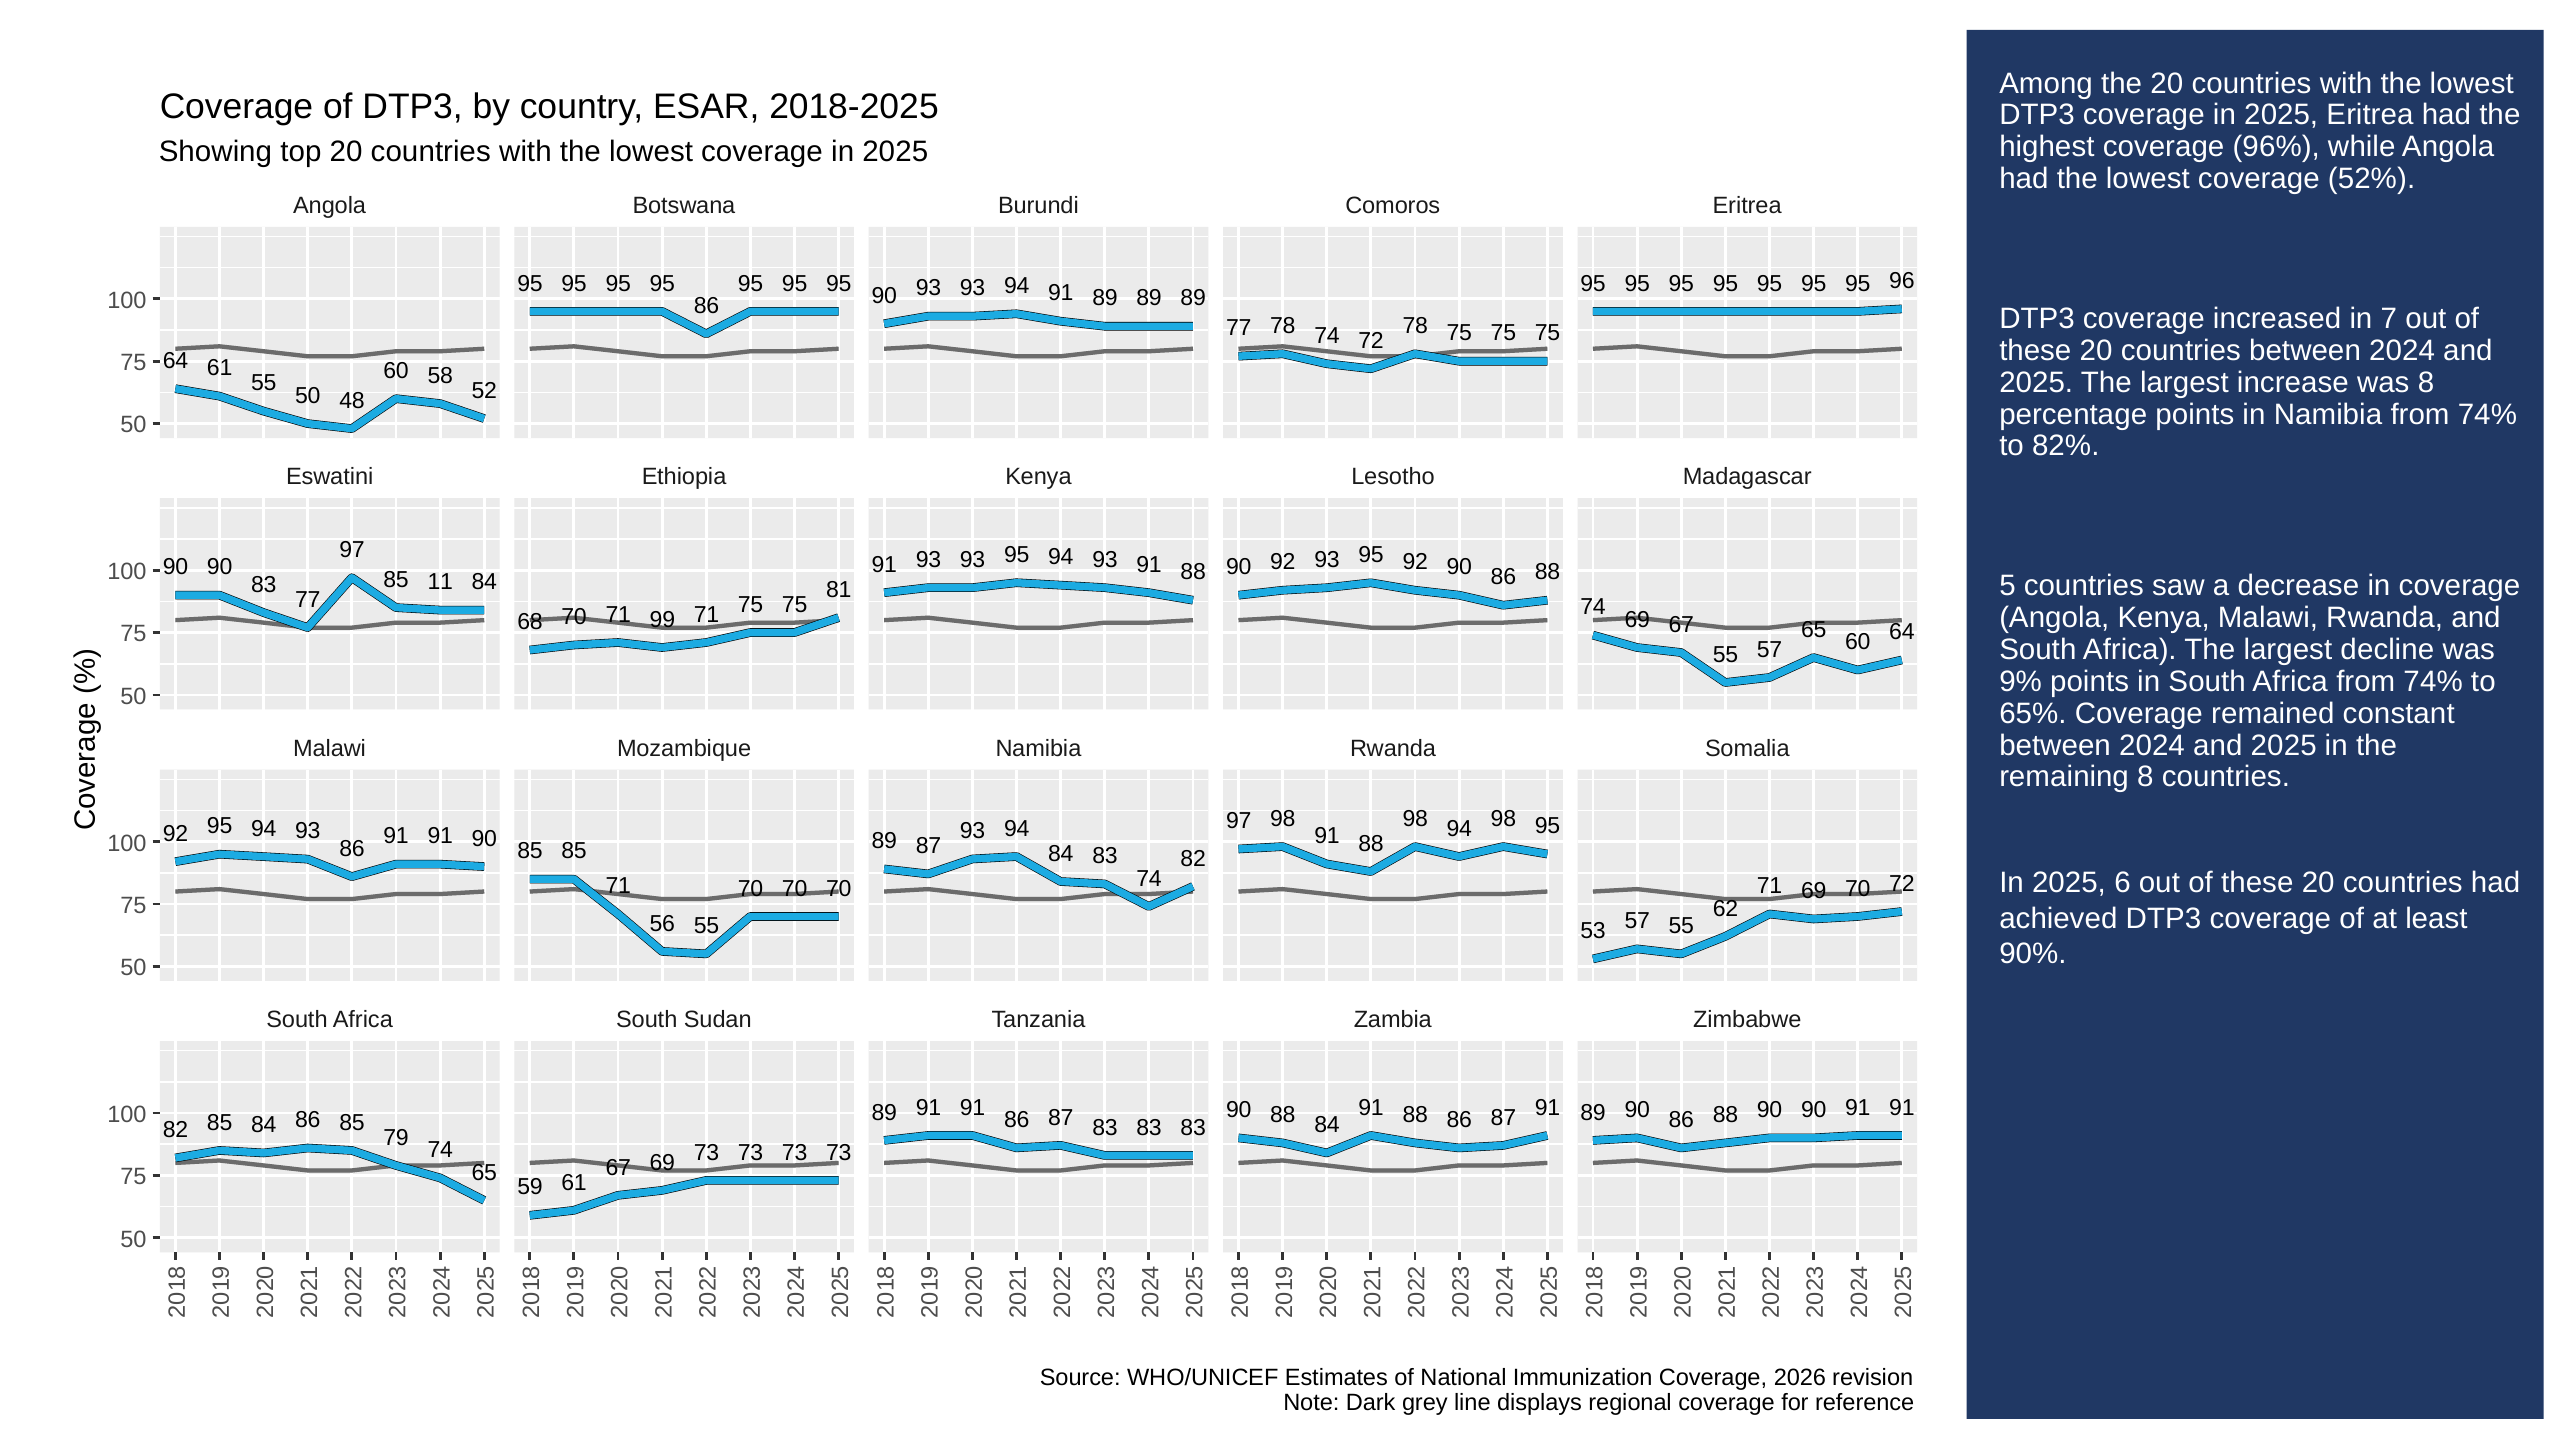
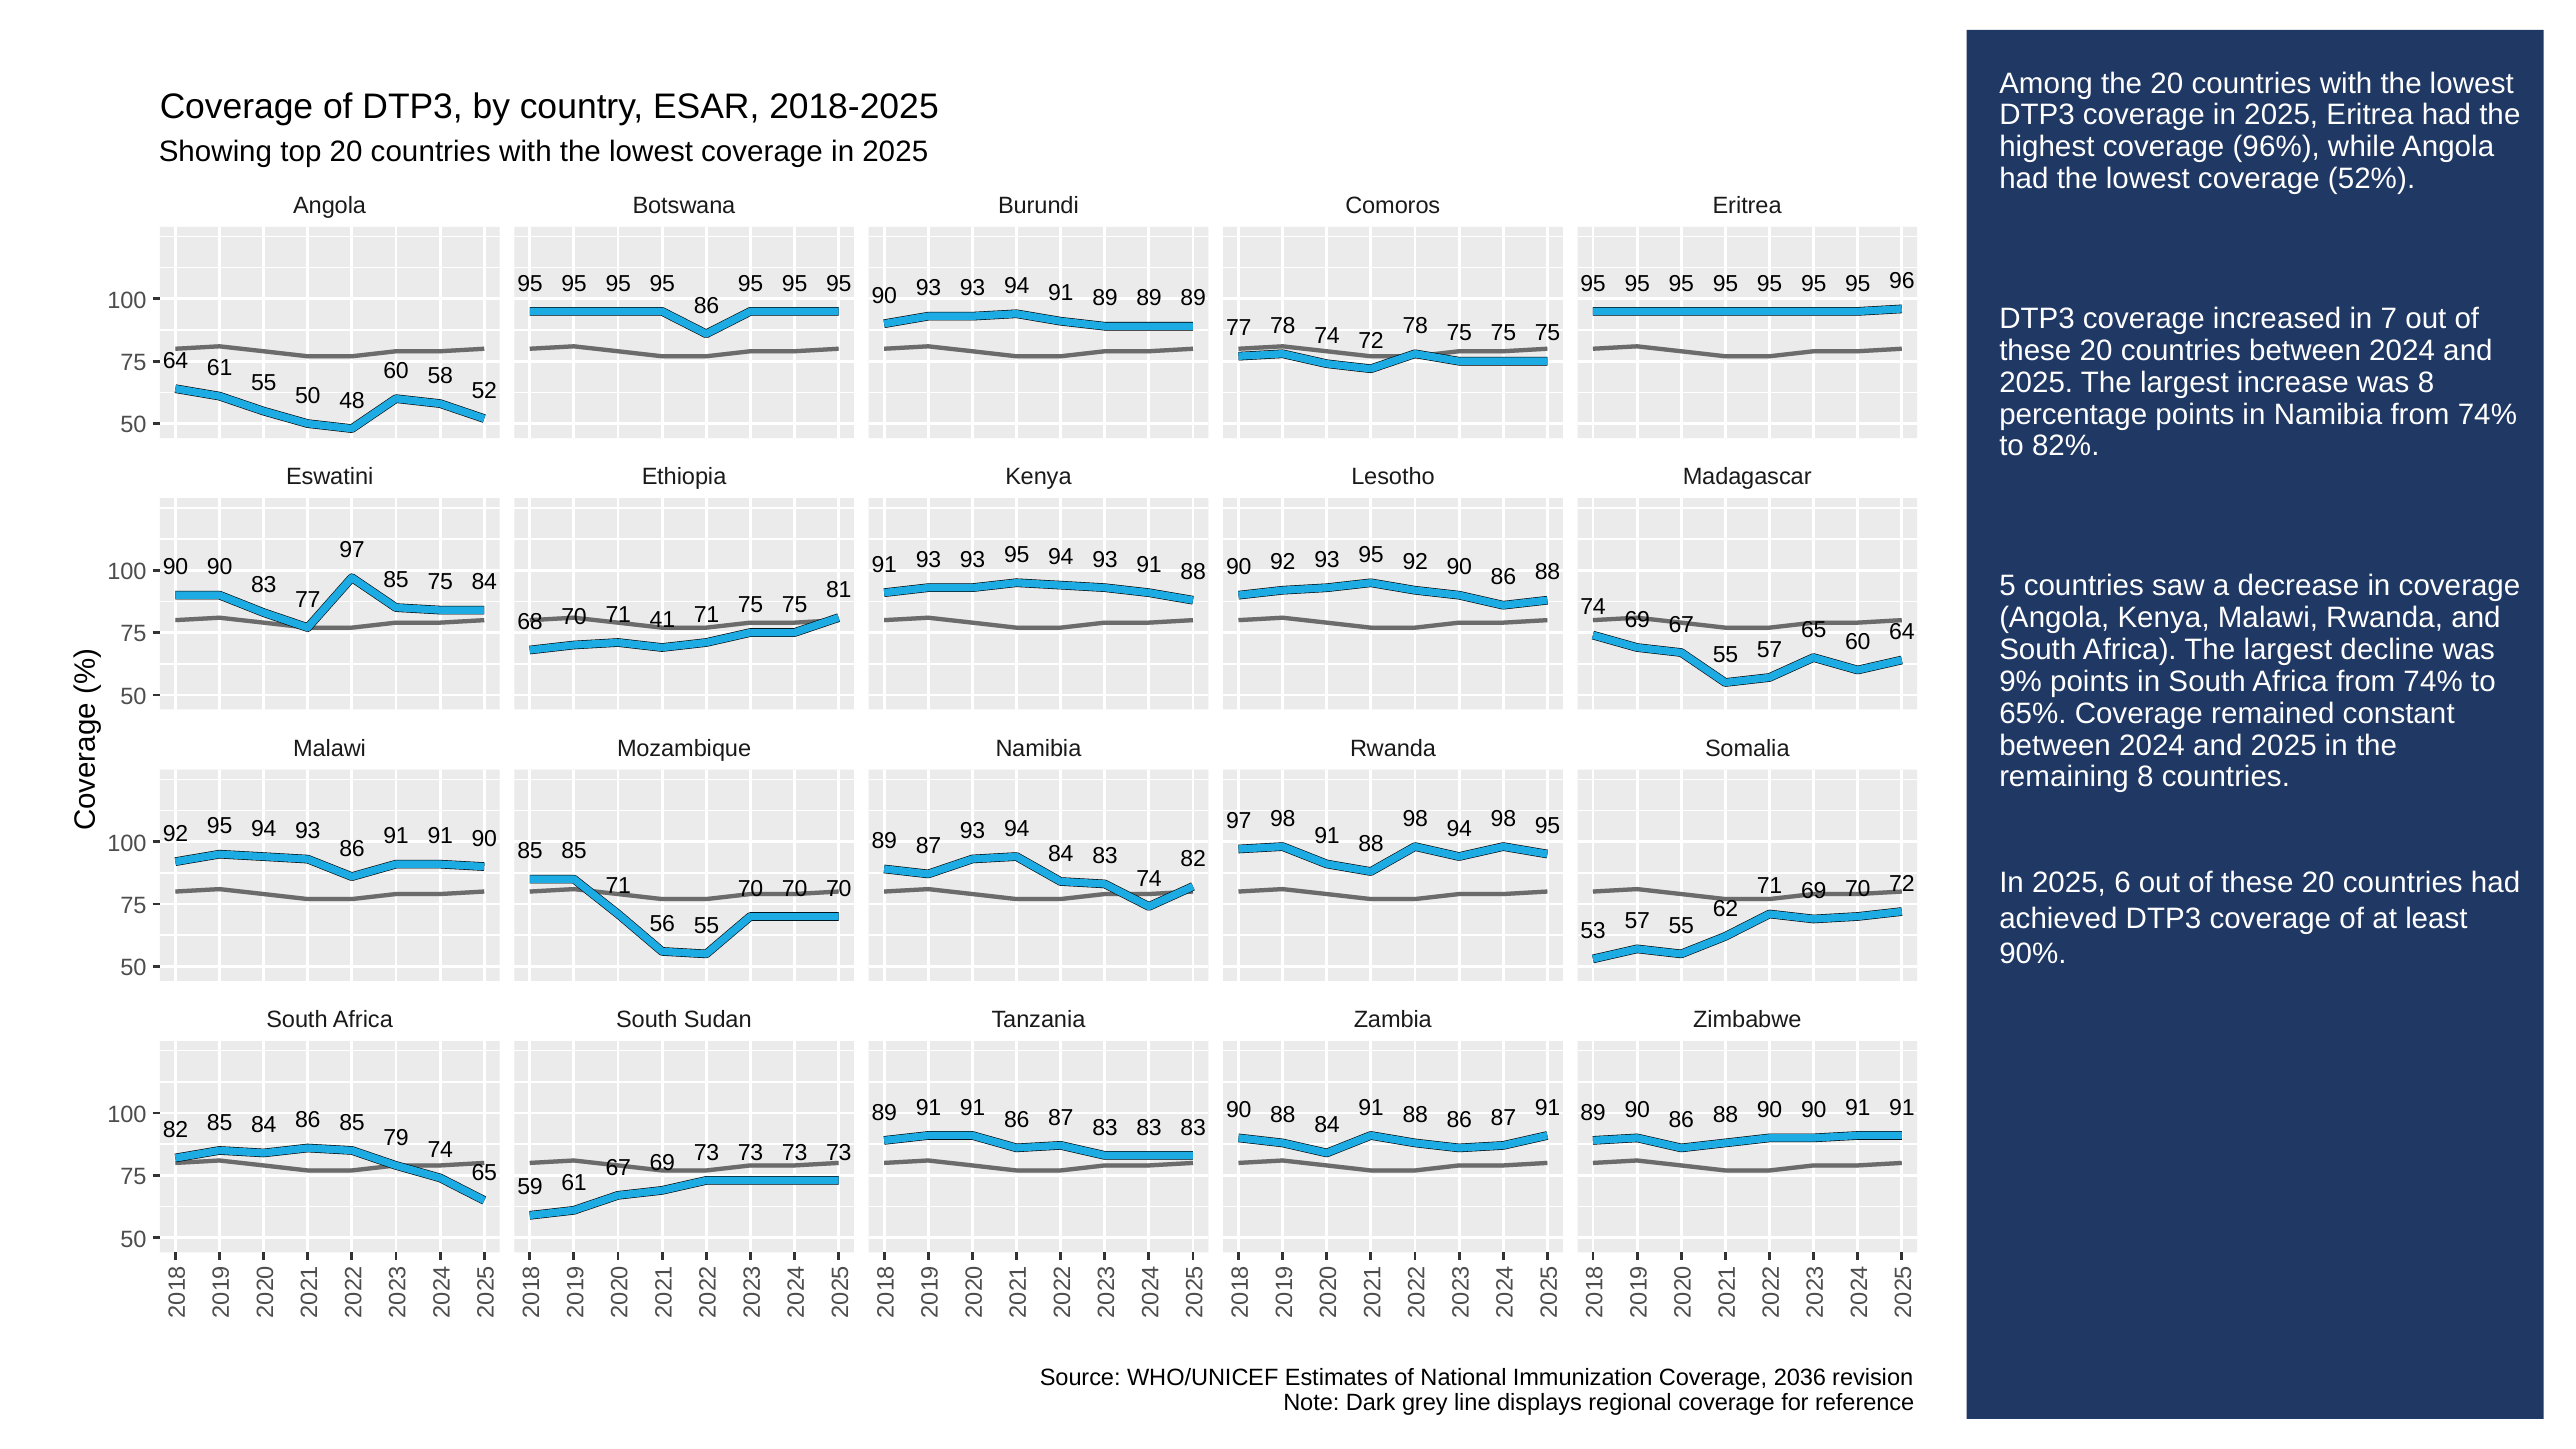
85 11: 11 -> 75 (440, 582)
99: 99 -> 41 (662, 620)
2026: 2026 -> 2036 (1800, 1378)
